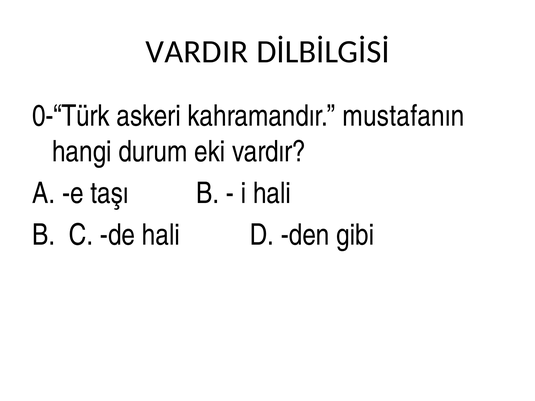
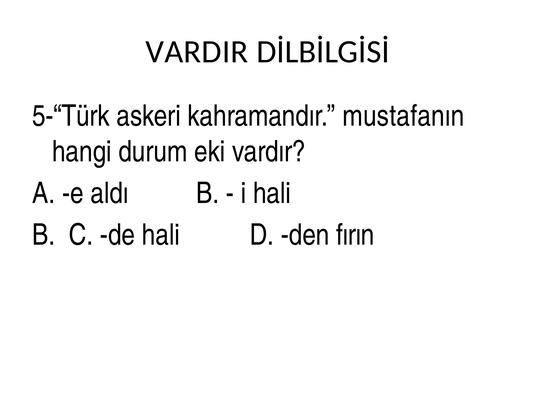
0-“Türk: 0-“Türk -> 5-“Türk (71, 116)
taşı: taşı -> aldı (109, 193)
gibi: gibi -> fırın (355, 235)
